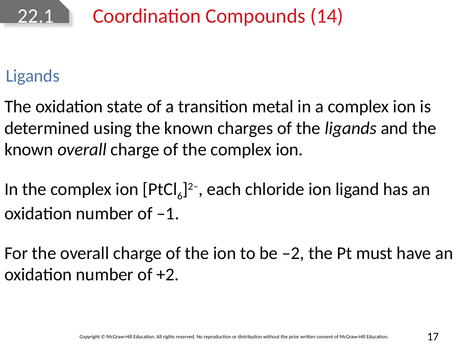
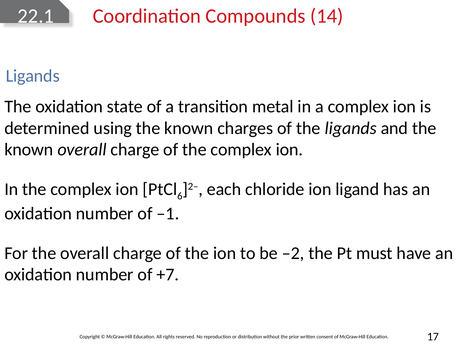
+2: +2 -> +7 (168, 274)
